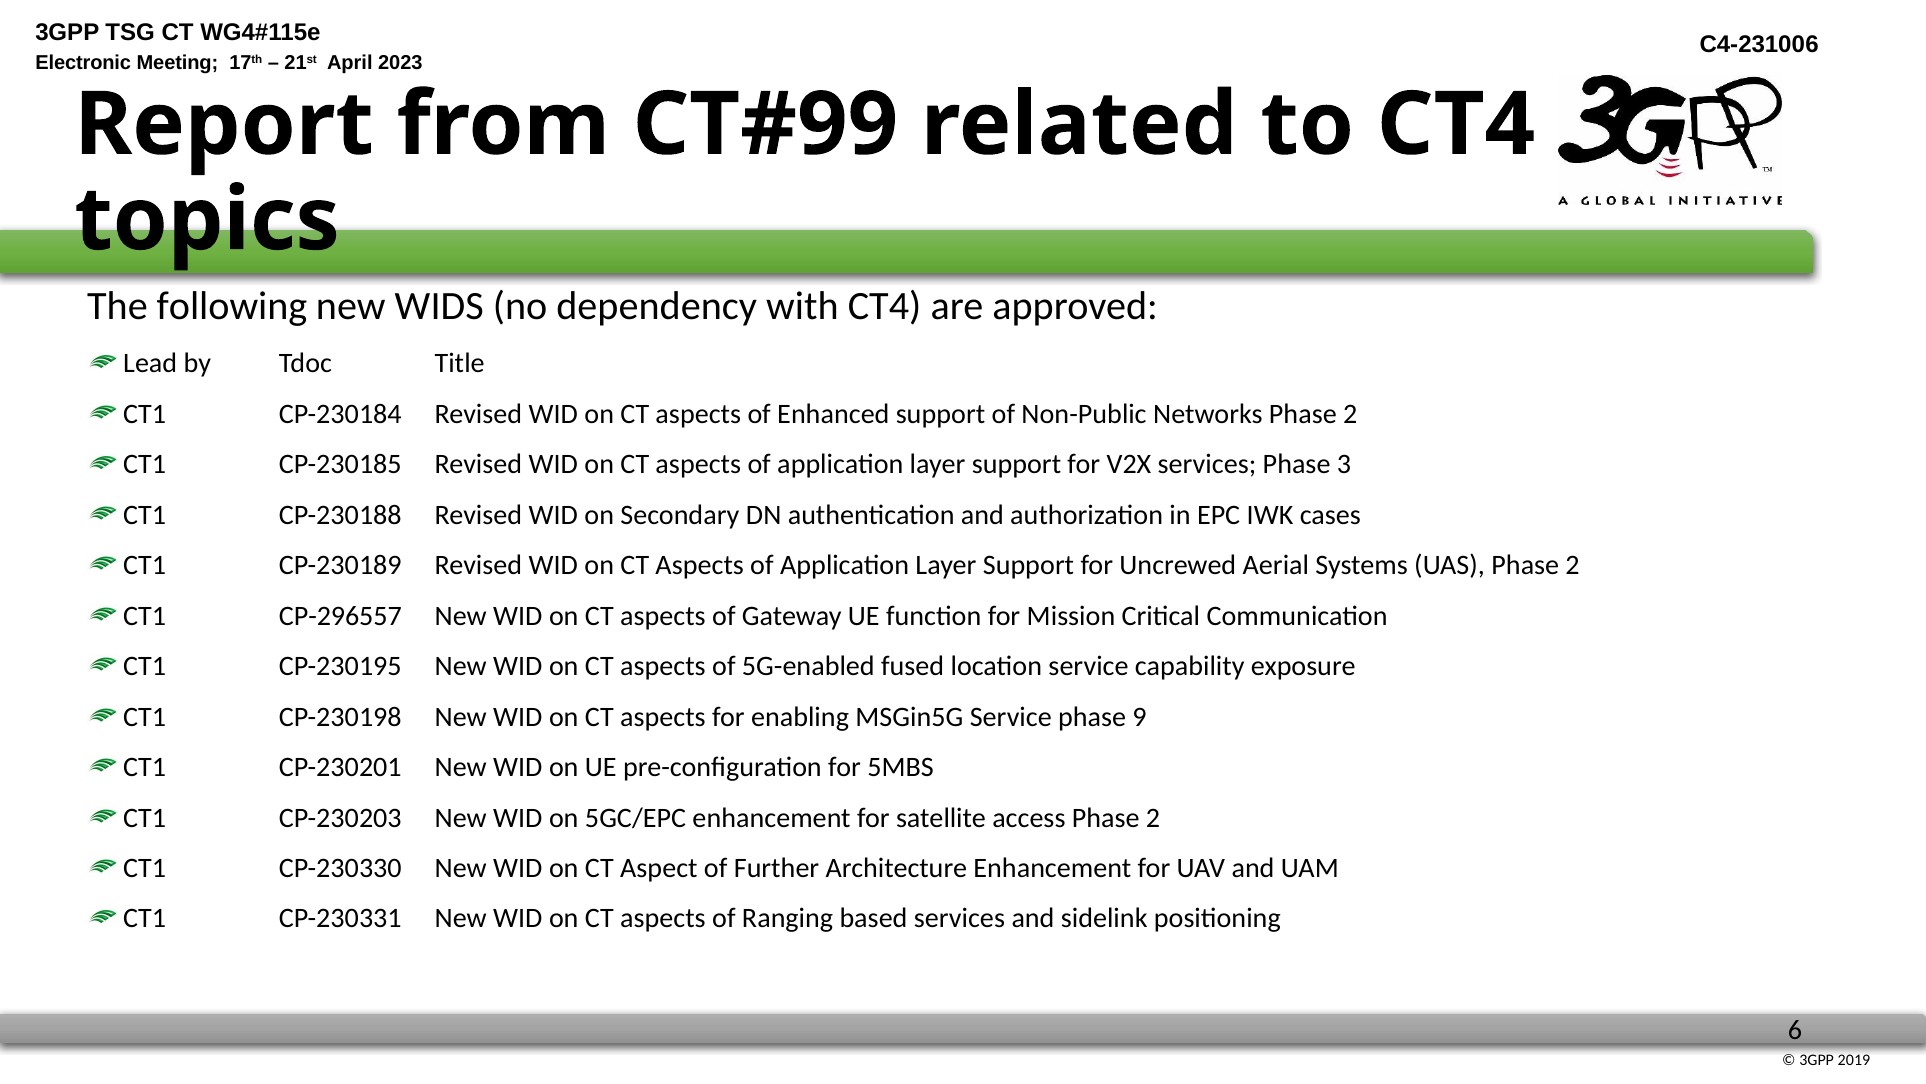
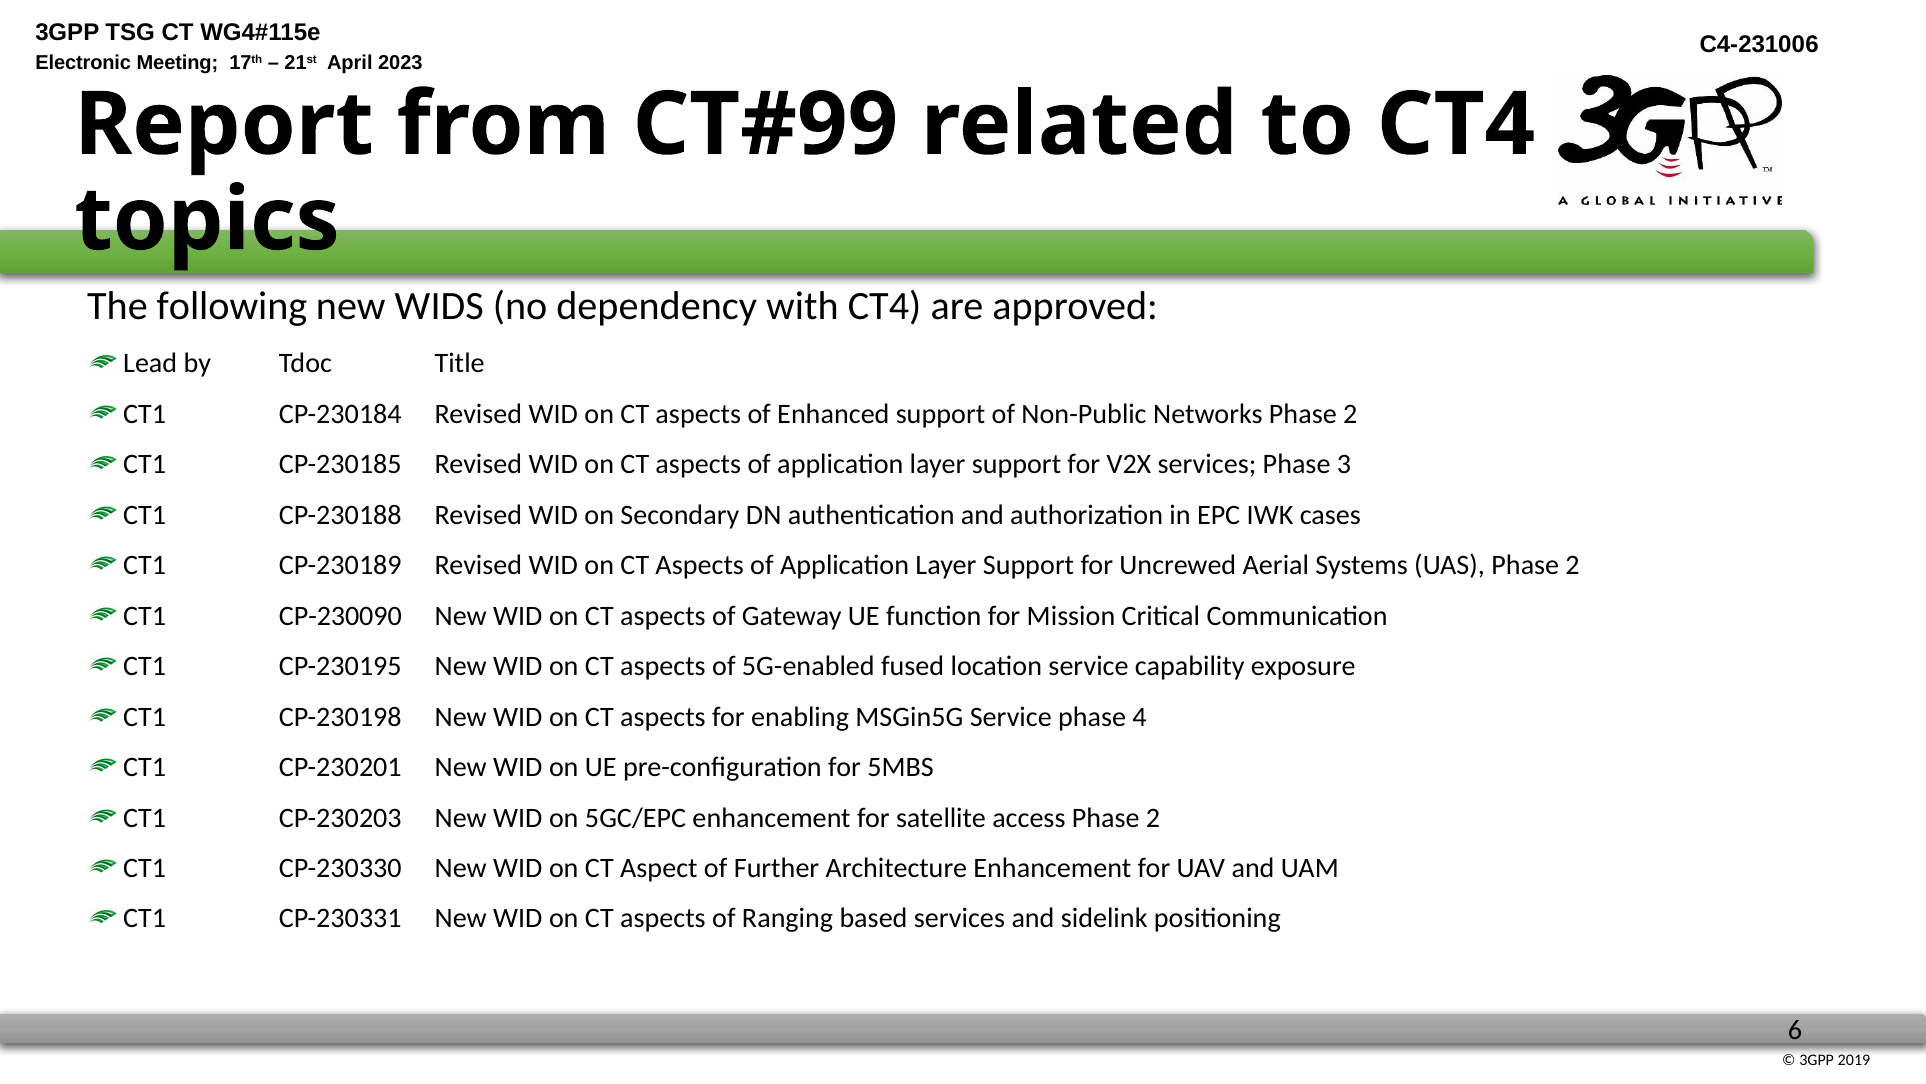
CP-296557: CP-296557 -> CP-230090 (340, 615)
9: 9 -> 4 (1140, 716)
